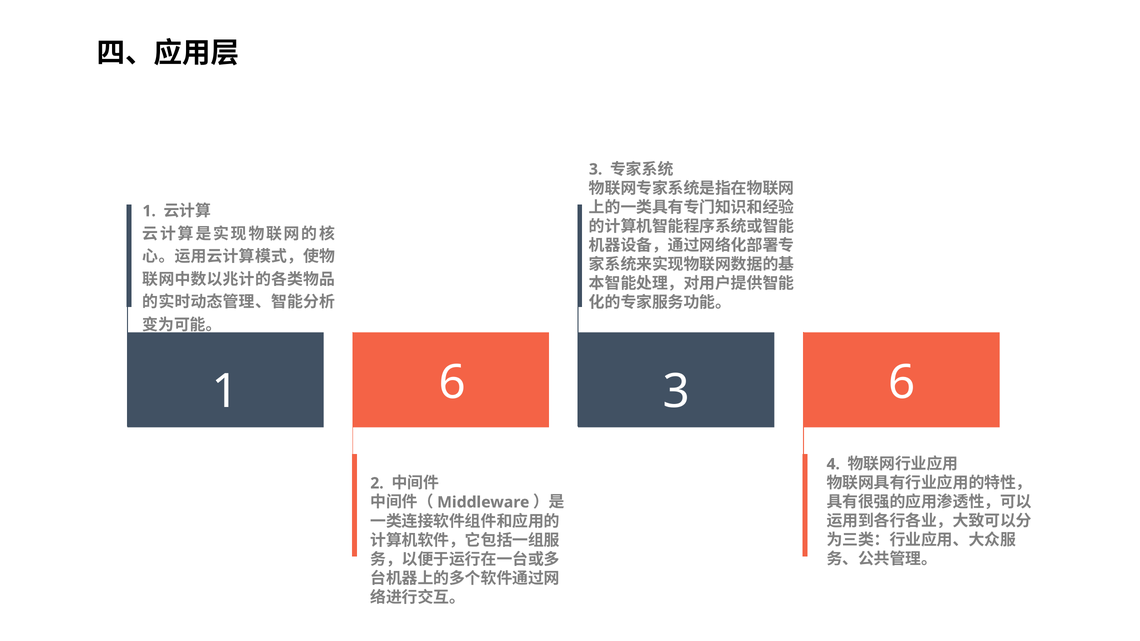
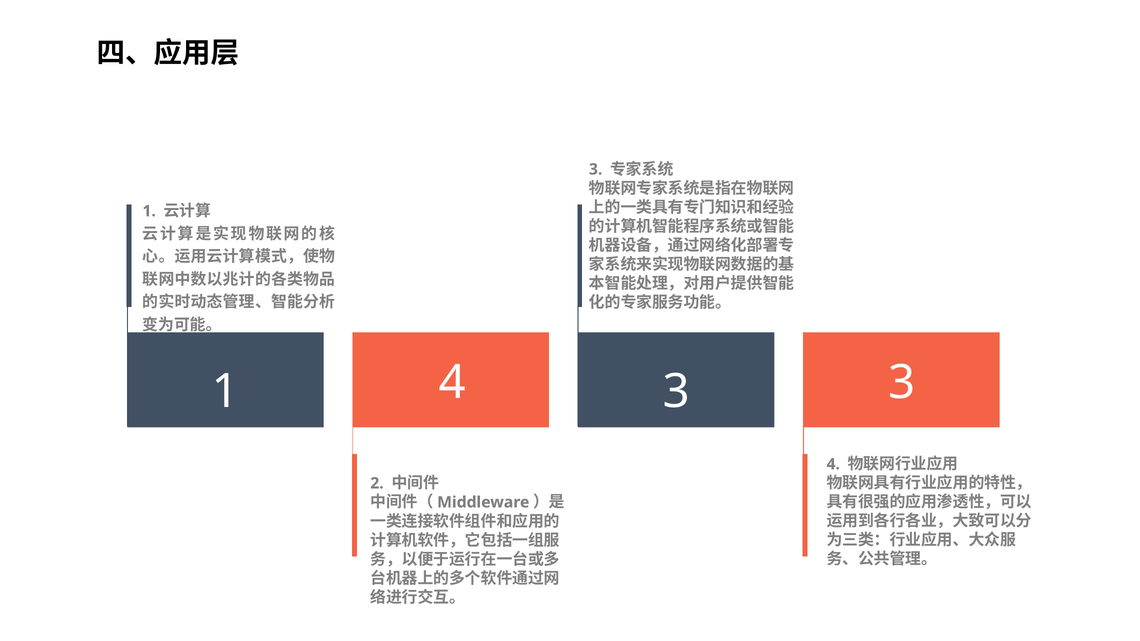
1 6: 6 -> 4 (452, 383)
3 6: 6 -> 3 (902, 383)
